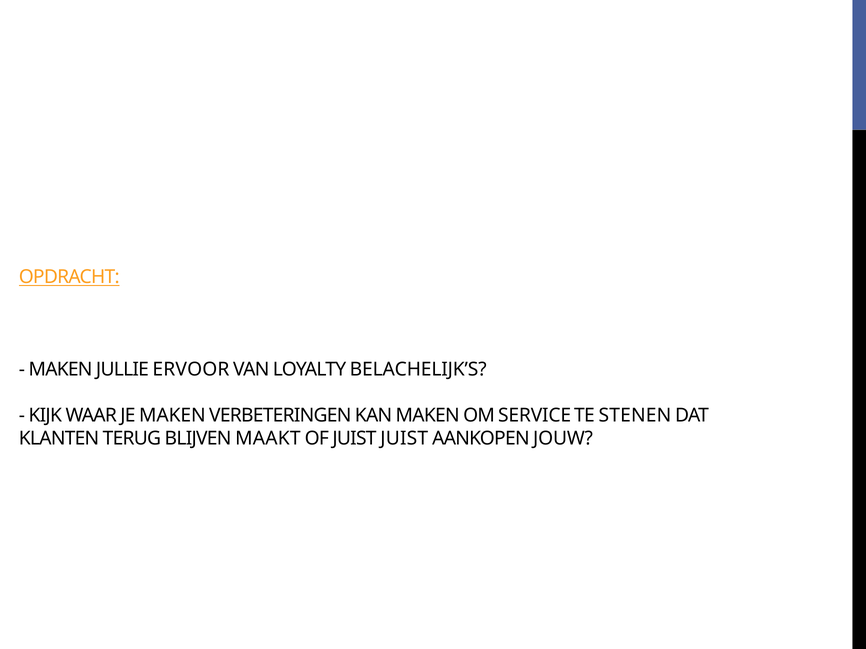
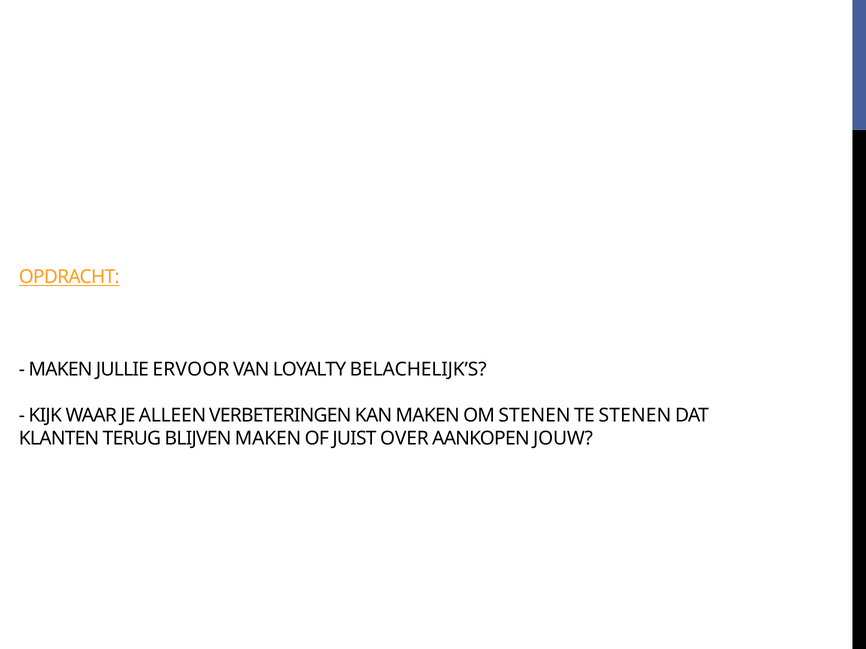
JE MAKEN: MAKEN -> ALLEEN (172, 416)
OM SERVICE: SERVICE -> STENEN (534, 416)
BLIJVEN MAAKT: MAAKT -> MAKEN (268, 439)
JUIST JUIST: JUIST -> OVER (404, 439)
